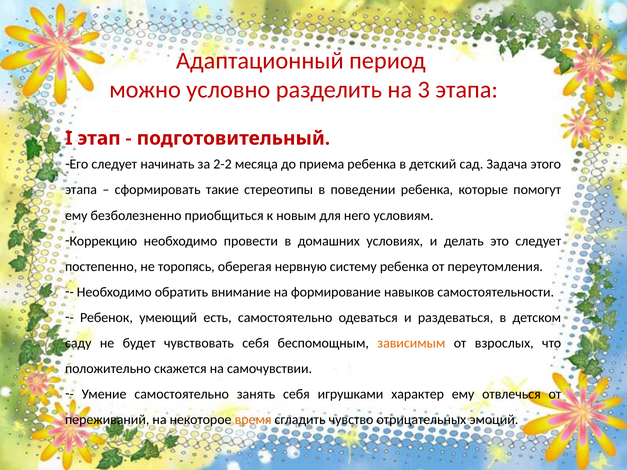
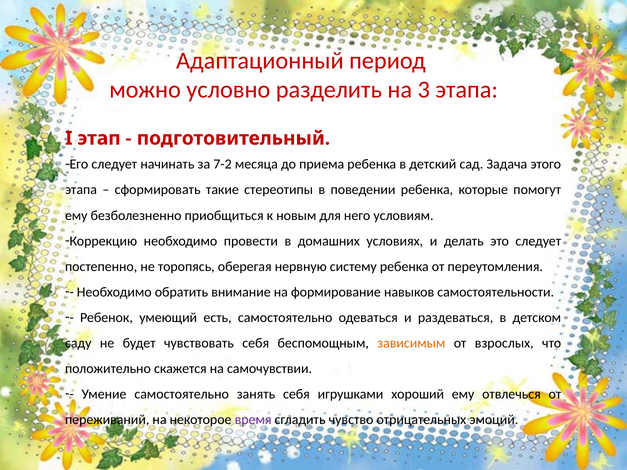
2-2: 2-2 -> 7-2 (223, 164)
характер: характер -> хороший (418, 394)
время colour: orange -> purple (253, 420)
